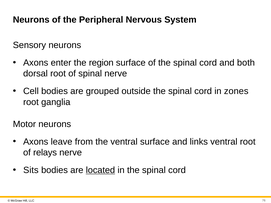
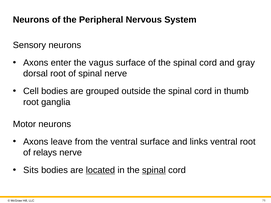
region: region -> vagus (101, 63)
both: both -> gray (246, 63)
zones: zones -> thumb (236, 91)
spinal underline: none -> present (154, 170)
